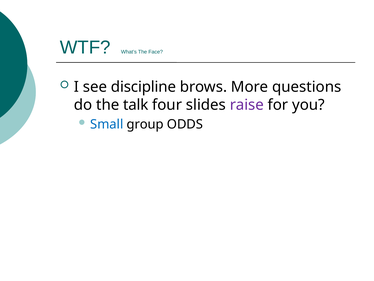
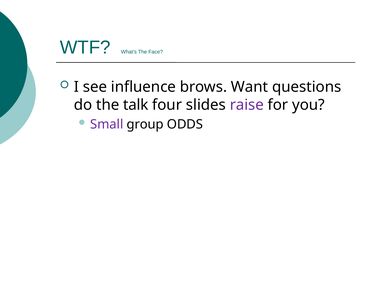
discipline: discipline -> influence (143, 87)
More: More -> Want (250, 87)
Small colour: blue -> purple (107, 124)
